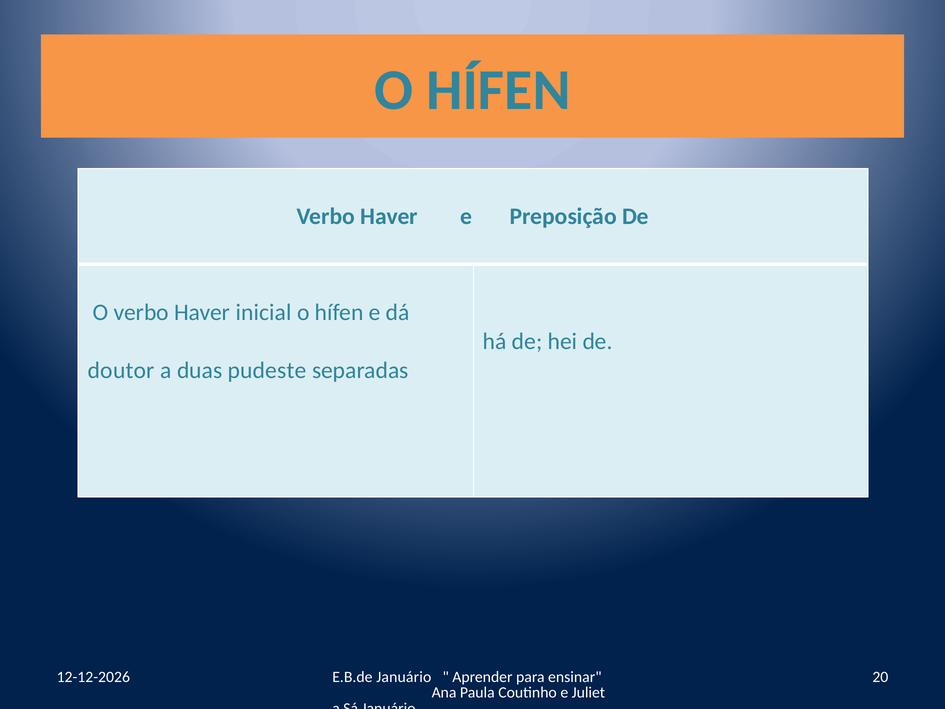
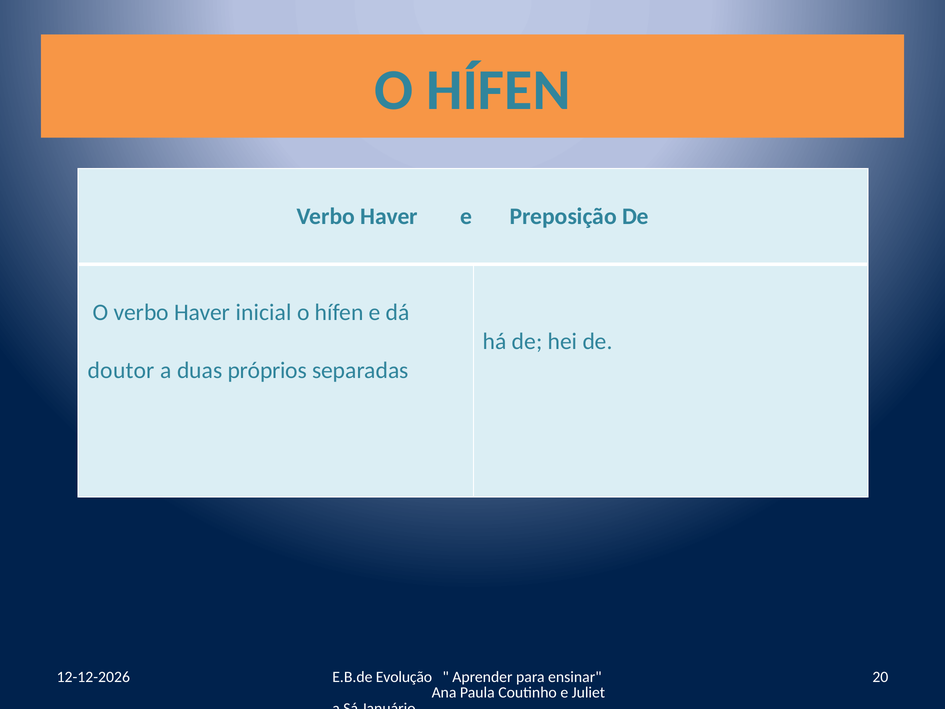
pudeste: pudeste -> próprios (267, 370)
E.B.de Januário: Januário -> Evolução (404, 677)
